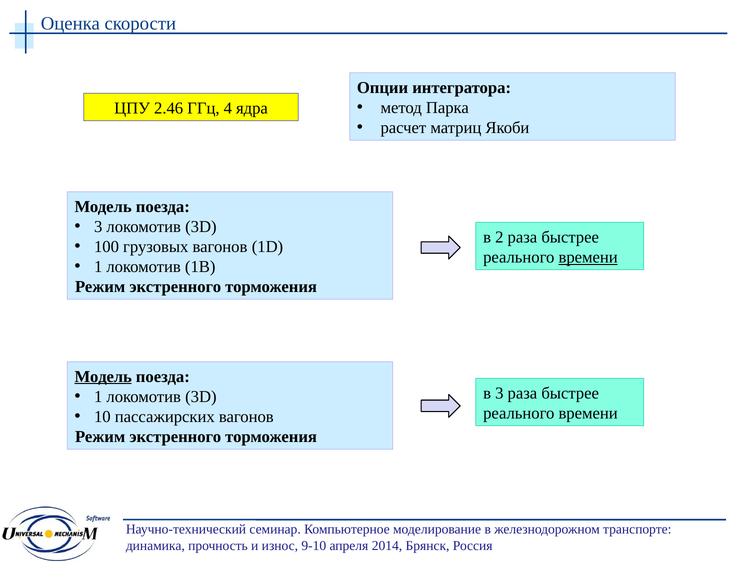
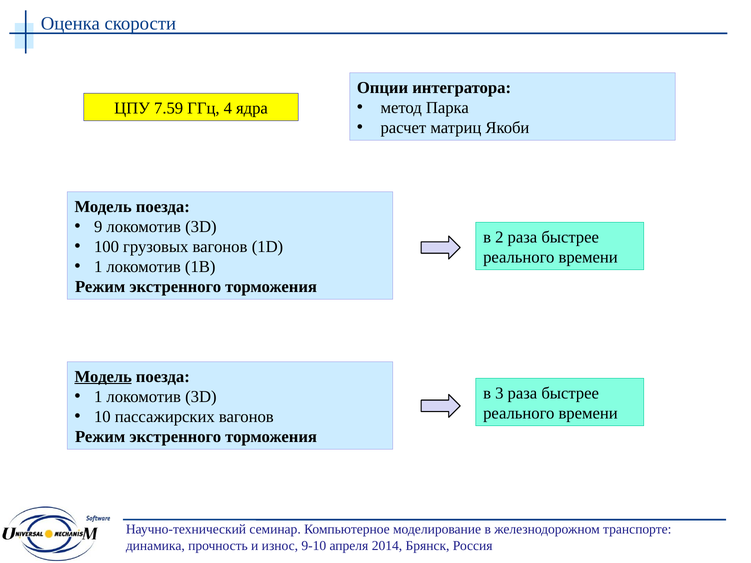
2.46: 2.46 -> 7.59 (169, 108)
3: 3 -> 9 (98, 227)
времени underline: present -> none (588, 257)
